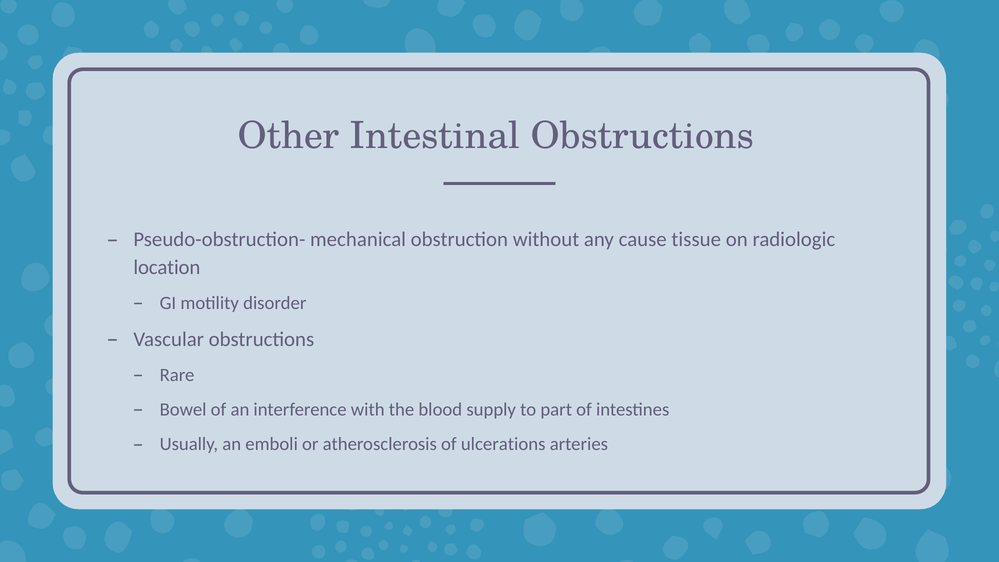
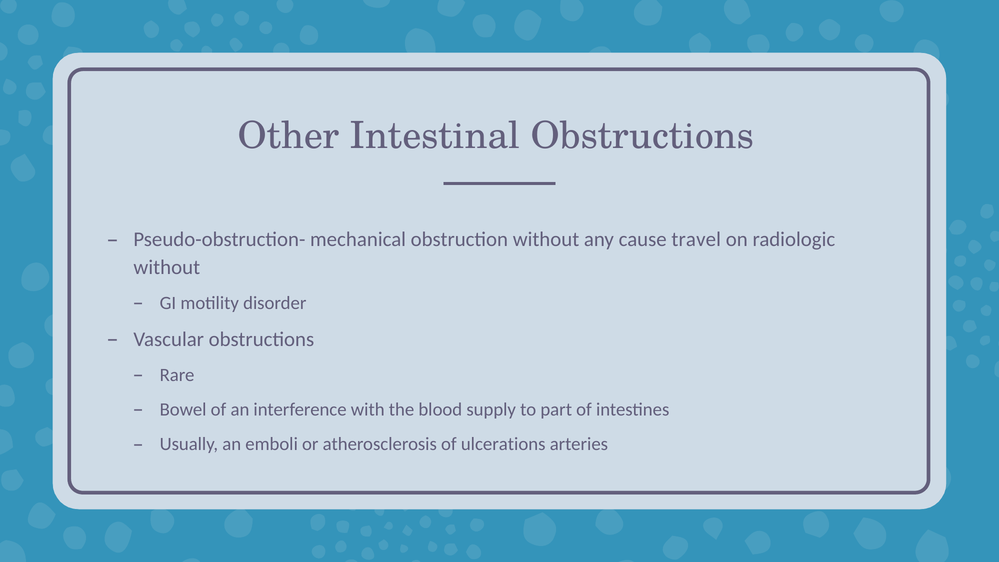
tissue: tissue -> travel (696, 239)
location: location -> without (167, 267)
